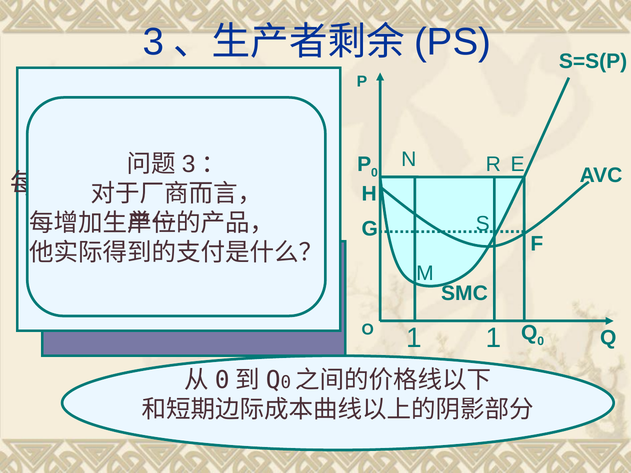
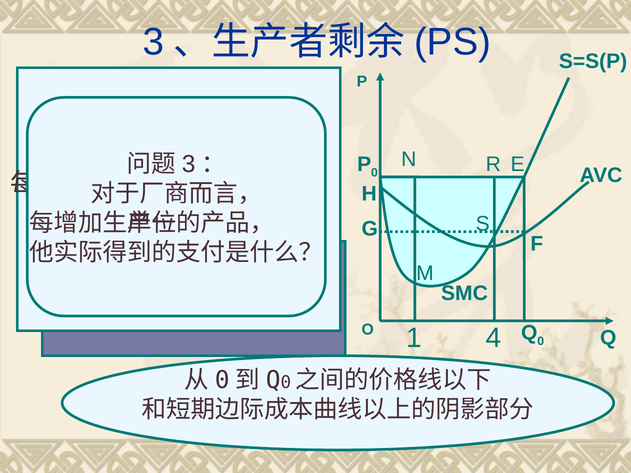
1 1: 1 -> 4 (493, 338)
